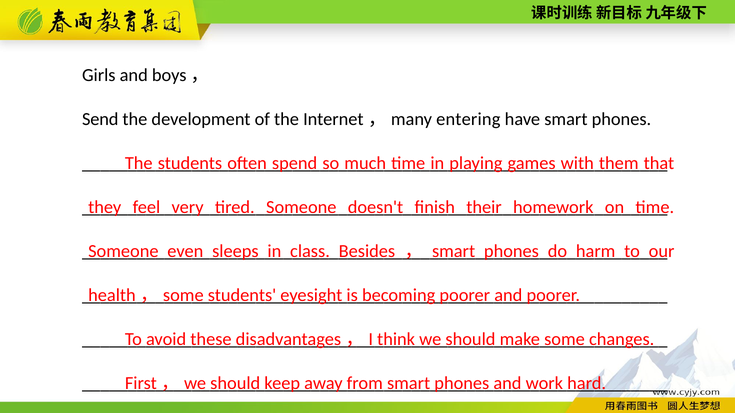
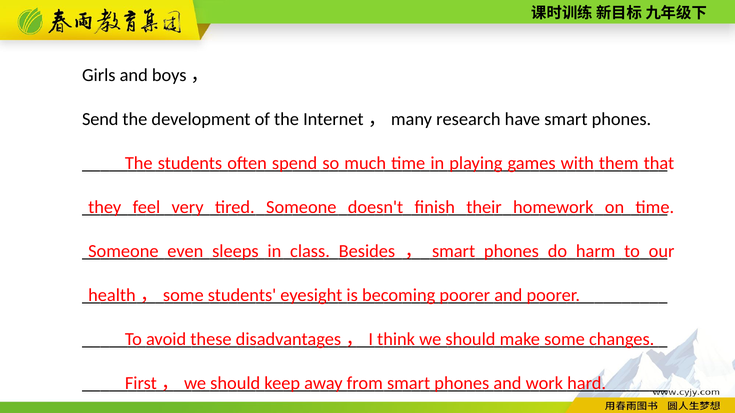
entering: entering -> research (468, 119)
